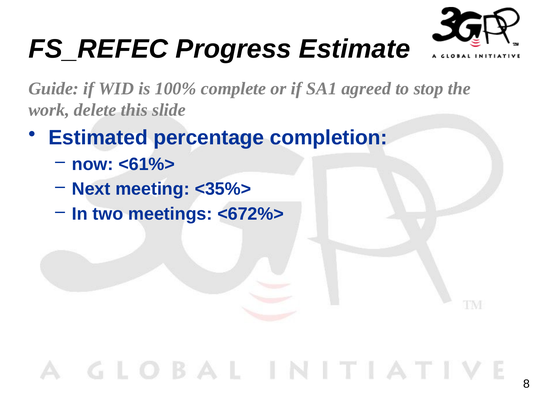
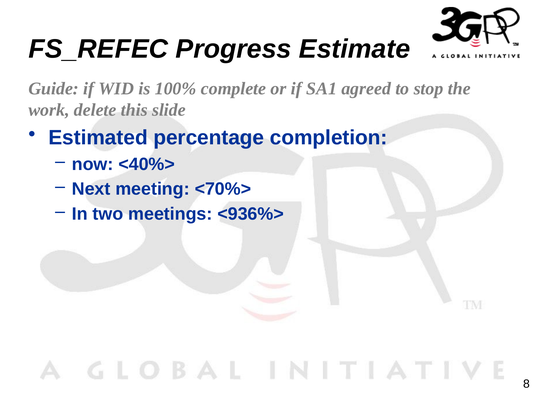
<61%>: <61%> -> <40%> (147, 164)
<35%>: <35%> -> <70%> (223, 189)
<672%>: <672%> -> <936%> (251, 214)
